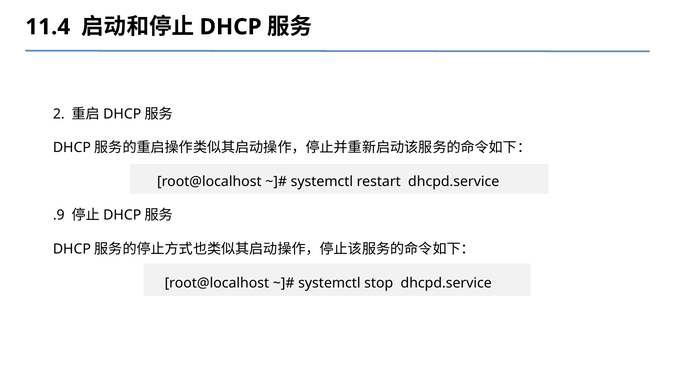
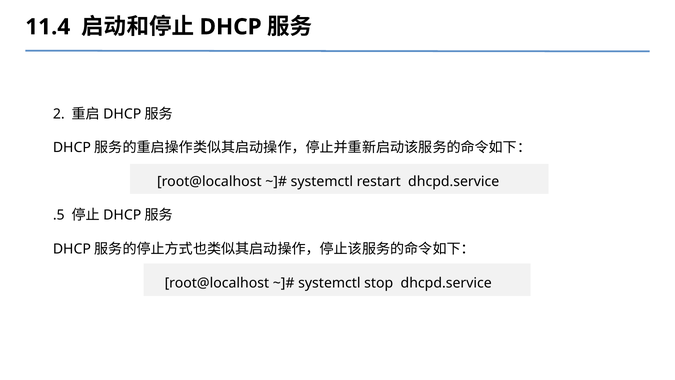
.9: .9 -> .5 (59, 215)
